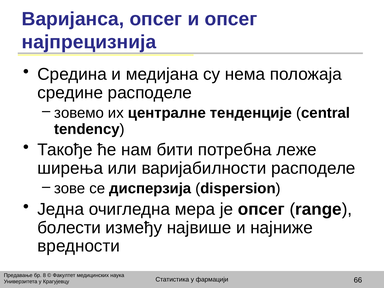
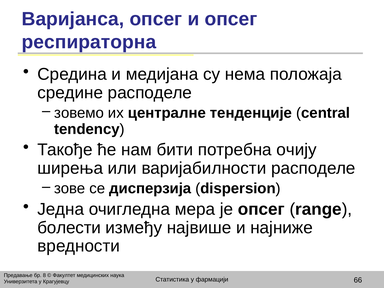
најпрецизнија: најпрецизнија -> респираторна (89, 42)
леже: леже -> очију (297, 150)
